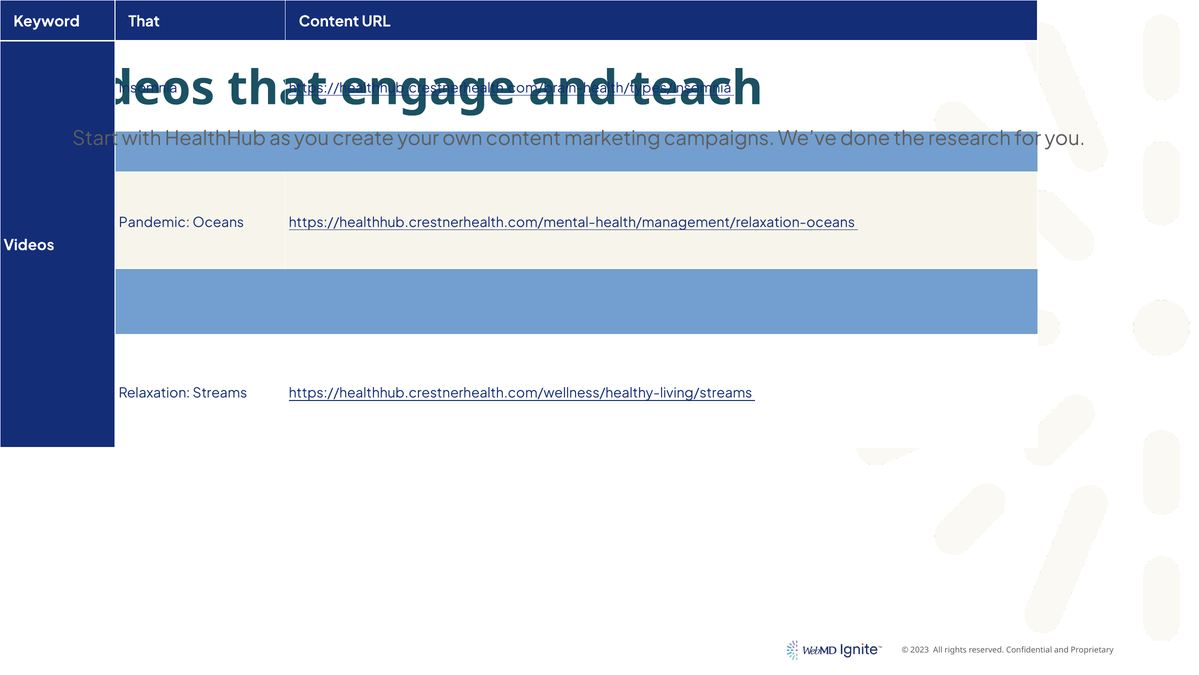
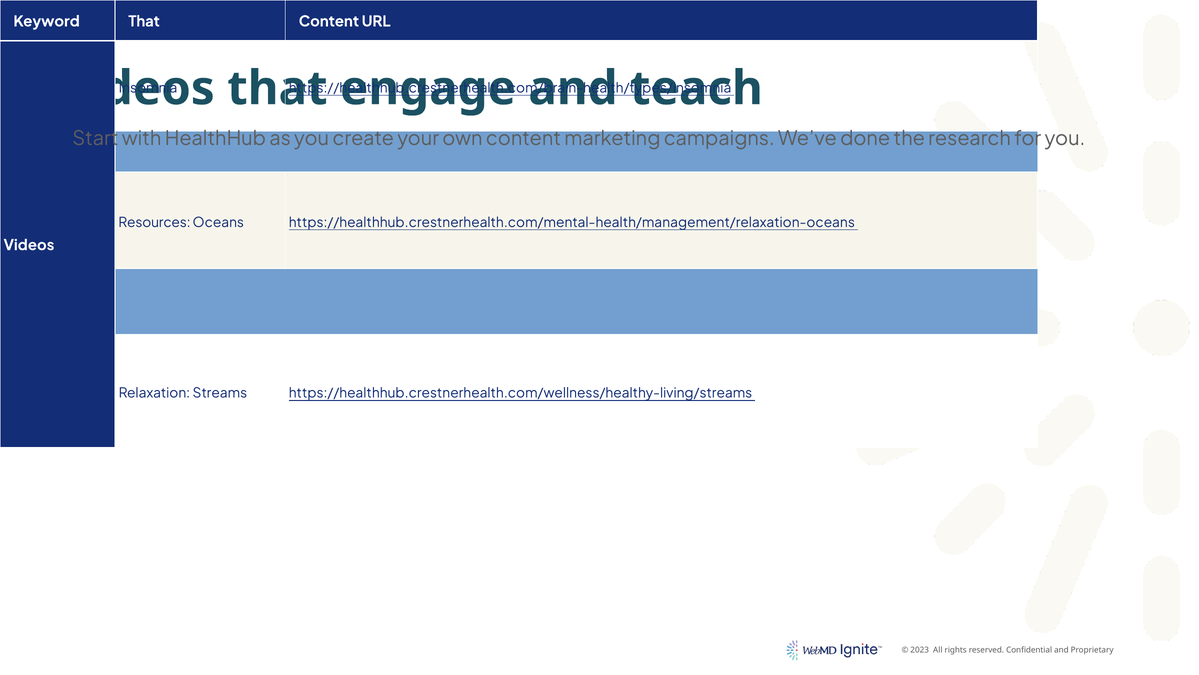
Pandemic: Pandemic -> Resources (155, 222)
